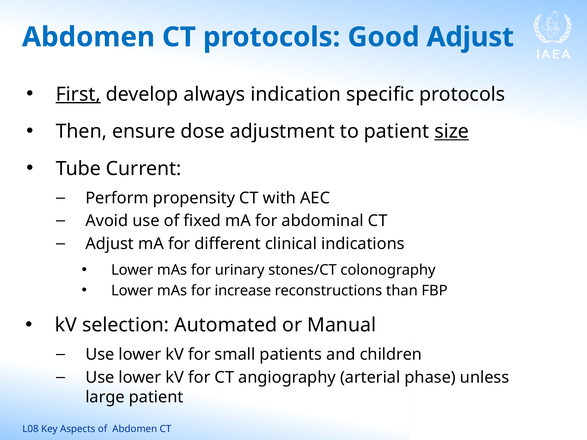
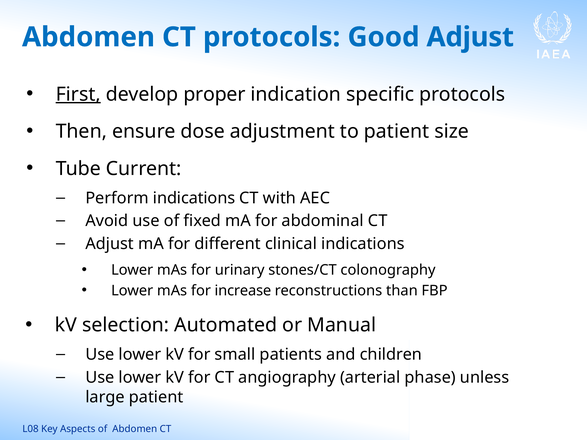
always: always -> proper (214, 94)
size underline: present -> none (452, 131)
Perform propensity: propensity -> indications (194, 198)
